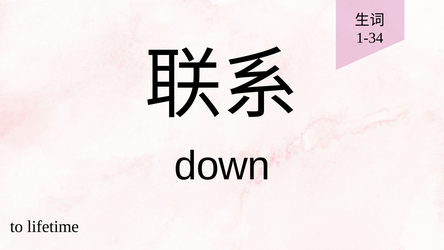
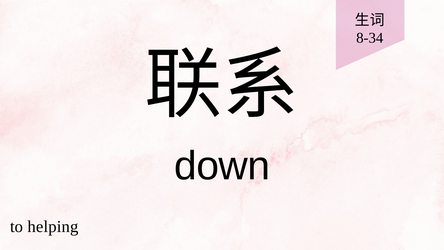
1-34: 1-34 -> 8-34 (370, 38)
lifetime: lifetime -> helping (53, 226)
